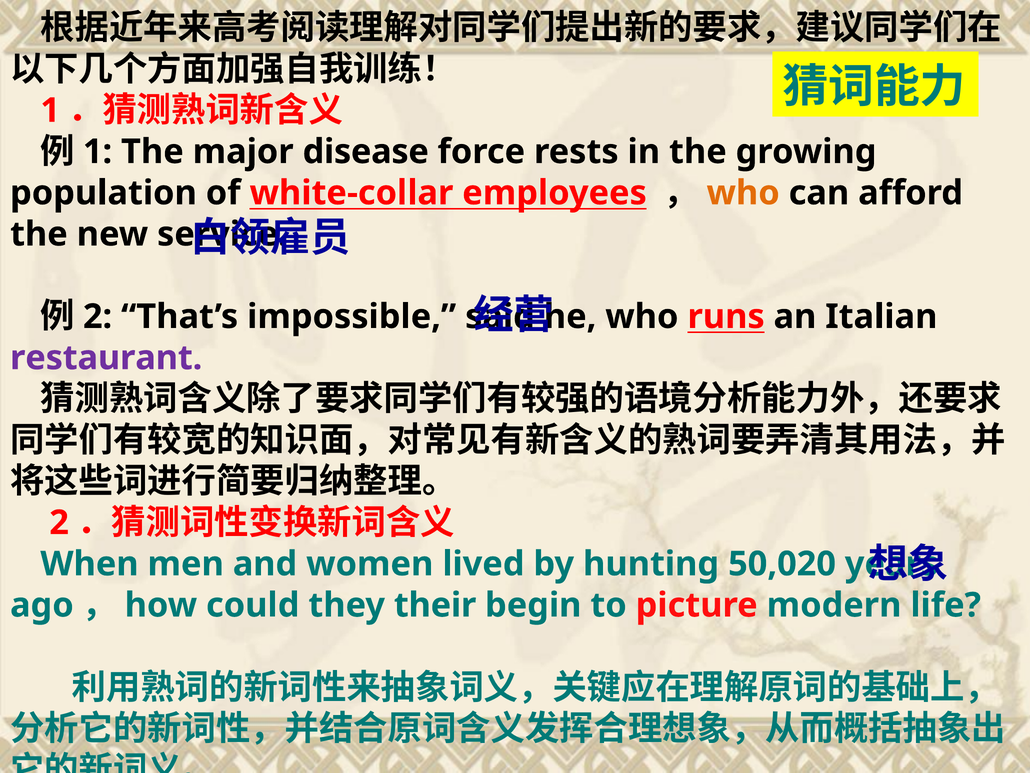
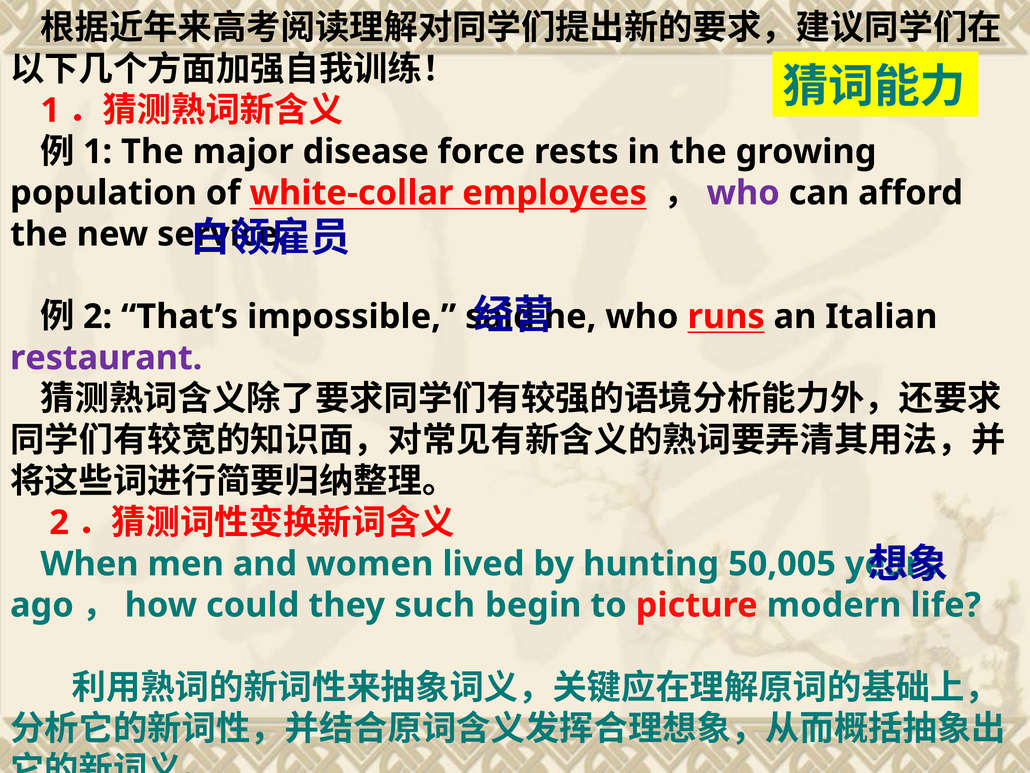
who colour: orange -> purple (743, 193)
50,020: 50,020 -> 50,005 (782, 564)
their: their -> such (435, 605)
